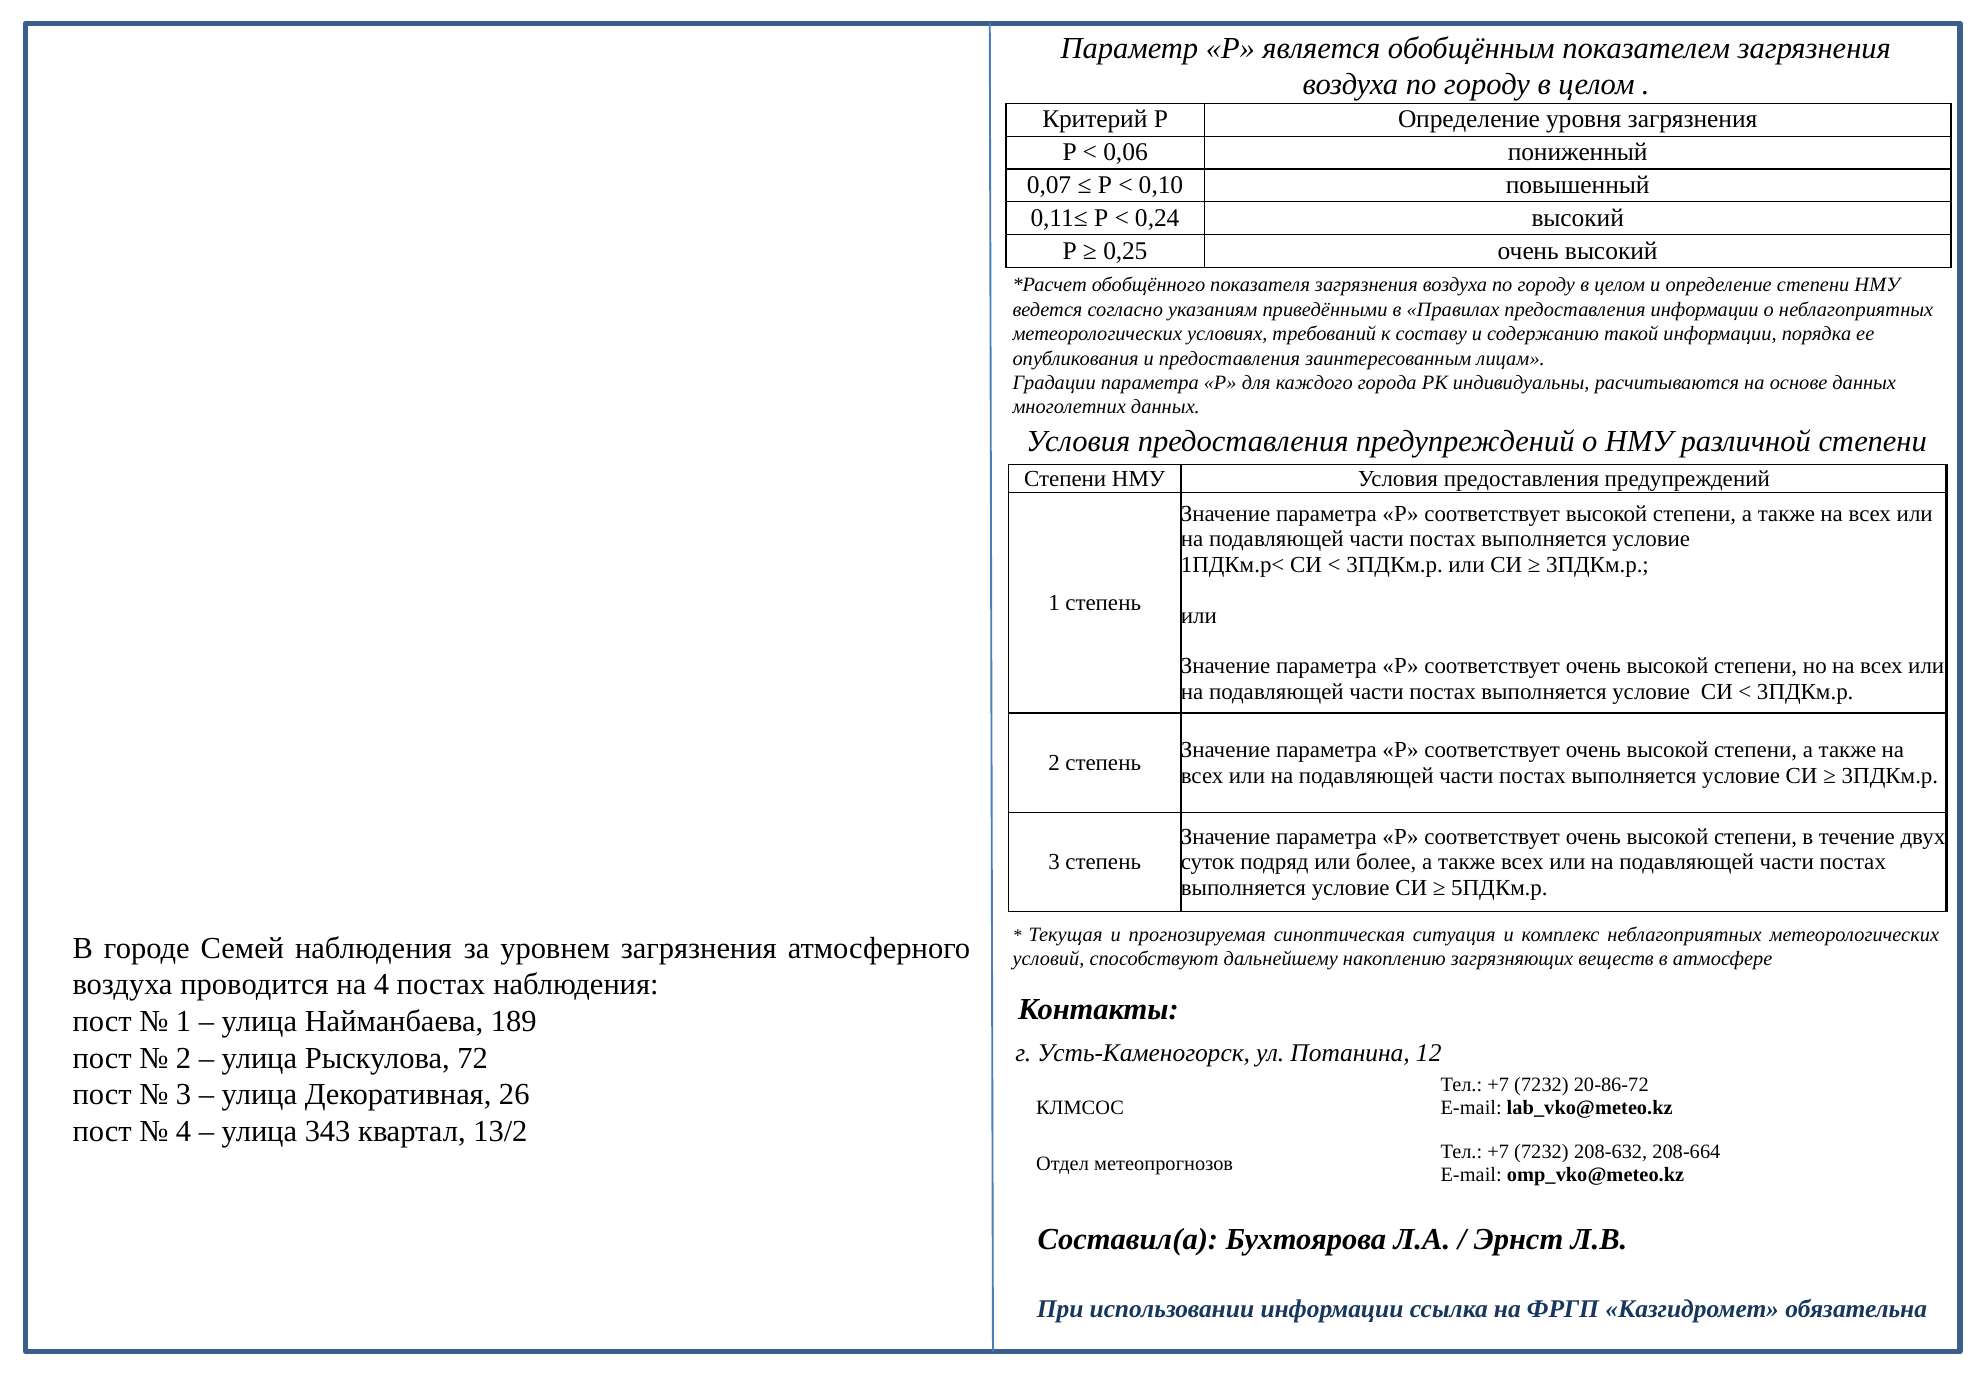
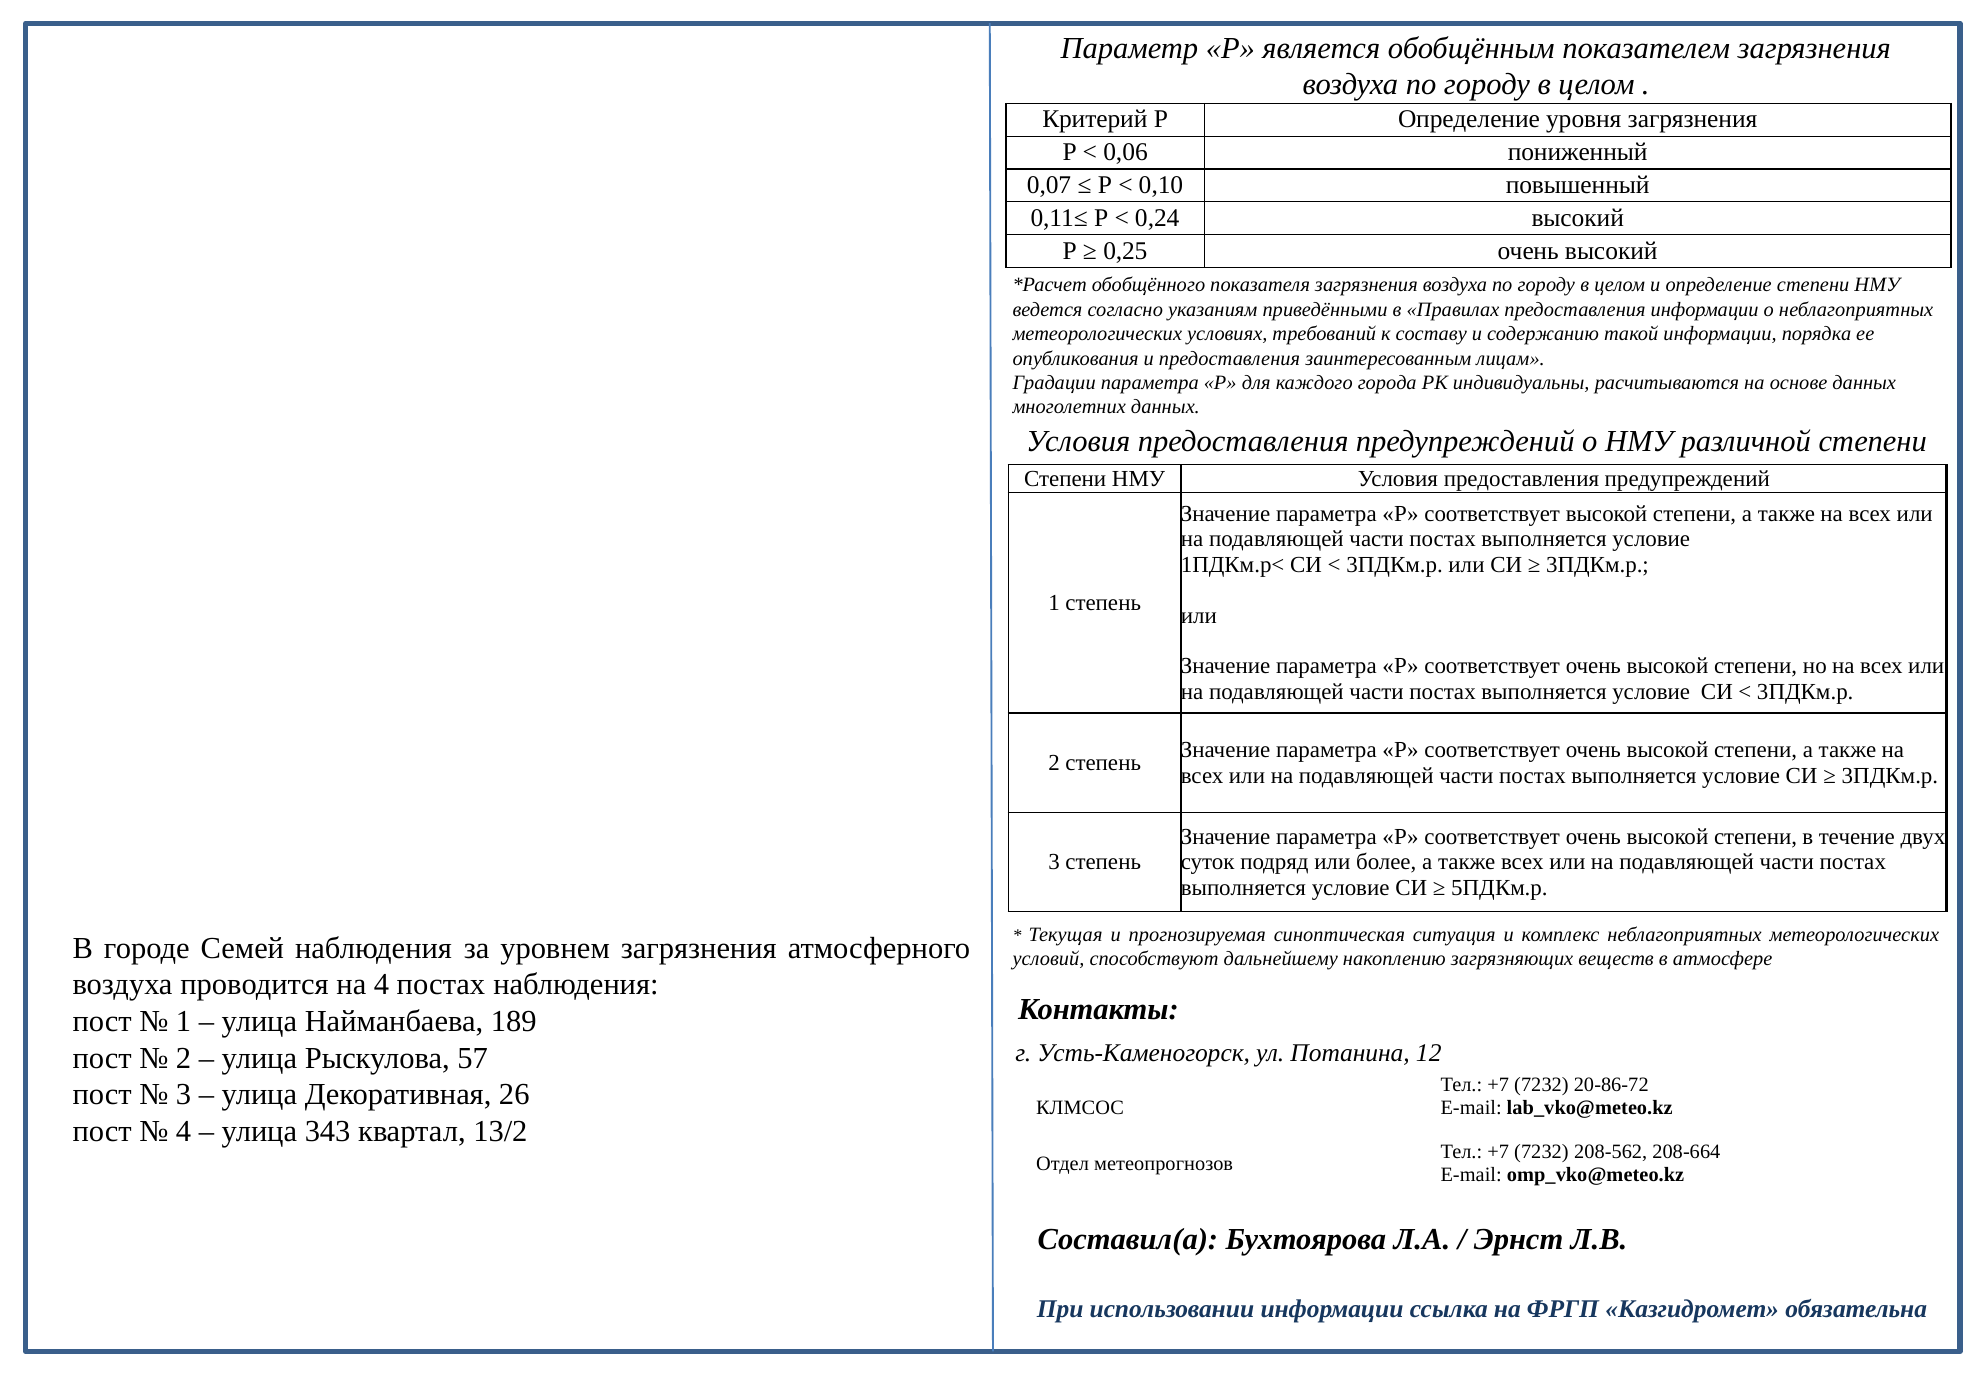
72: 72 -> 57 (473, 1058)
208-632: 208-632 -> 208-562 (1611, 1152)
